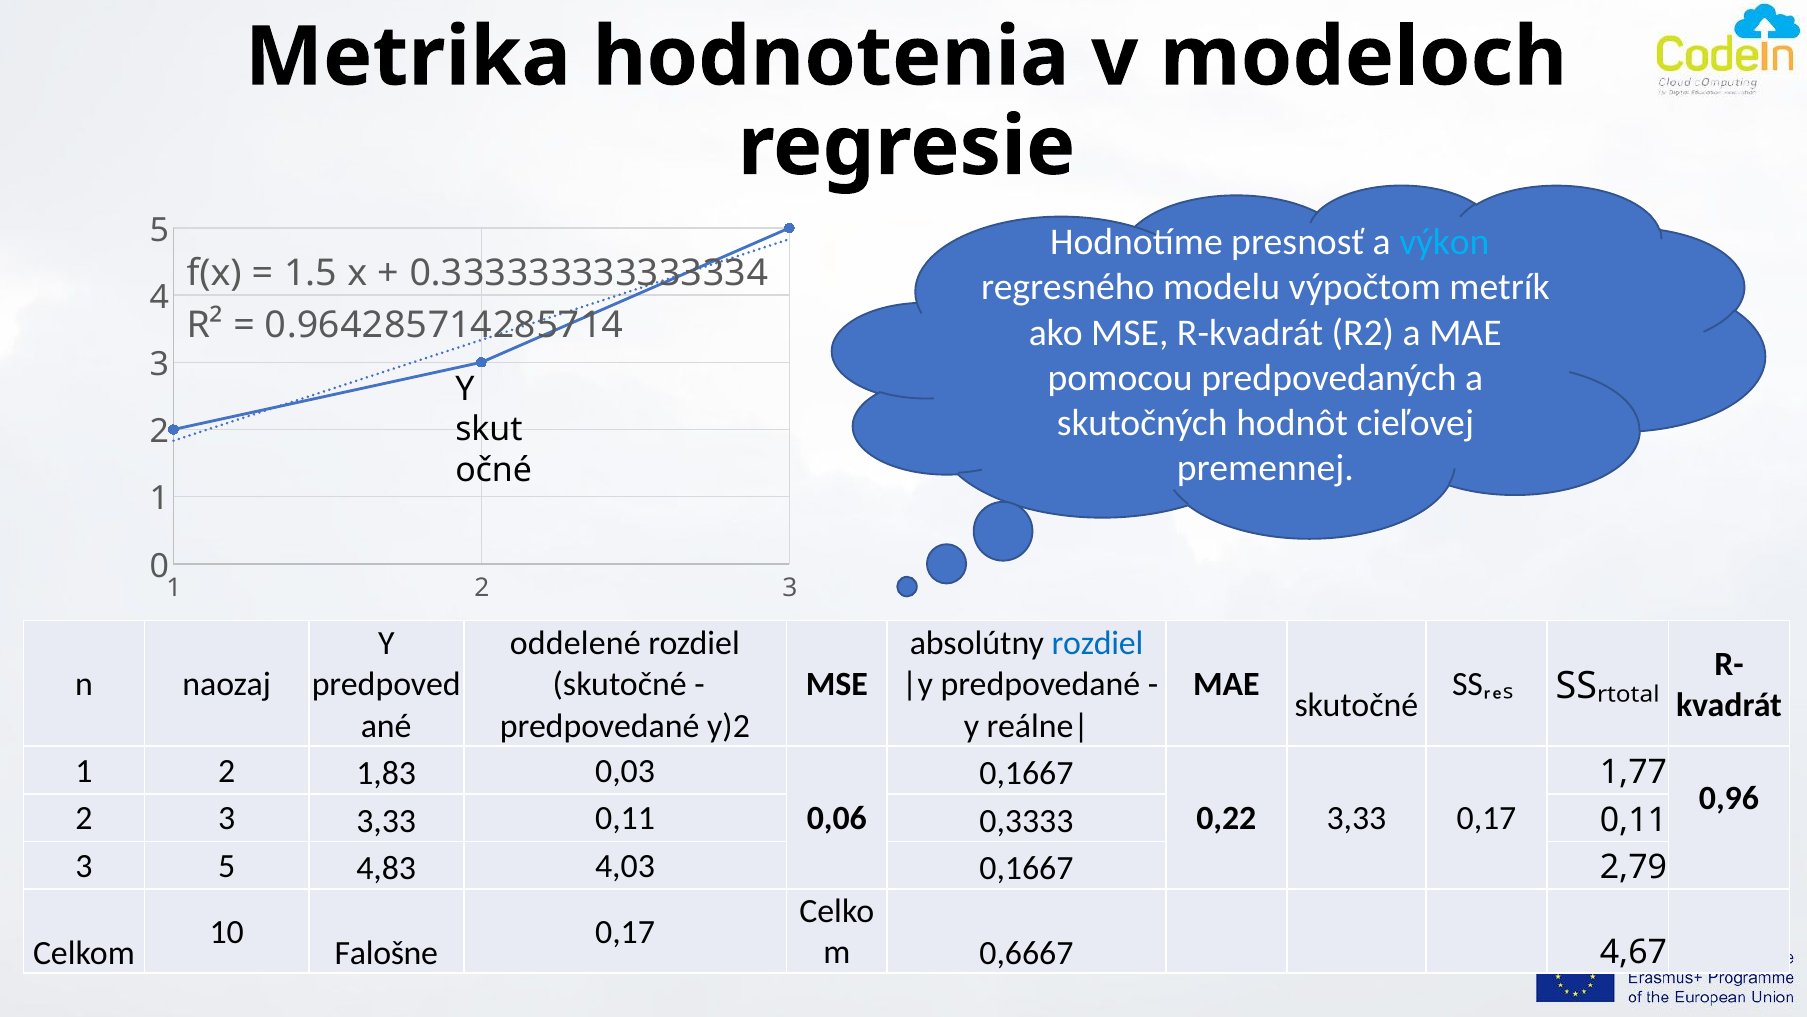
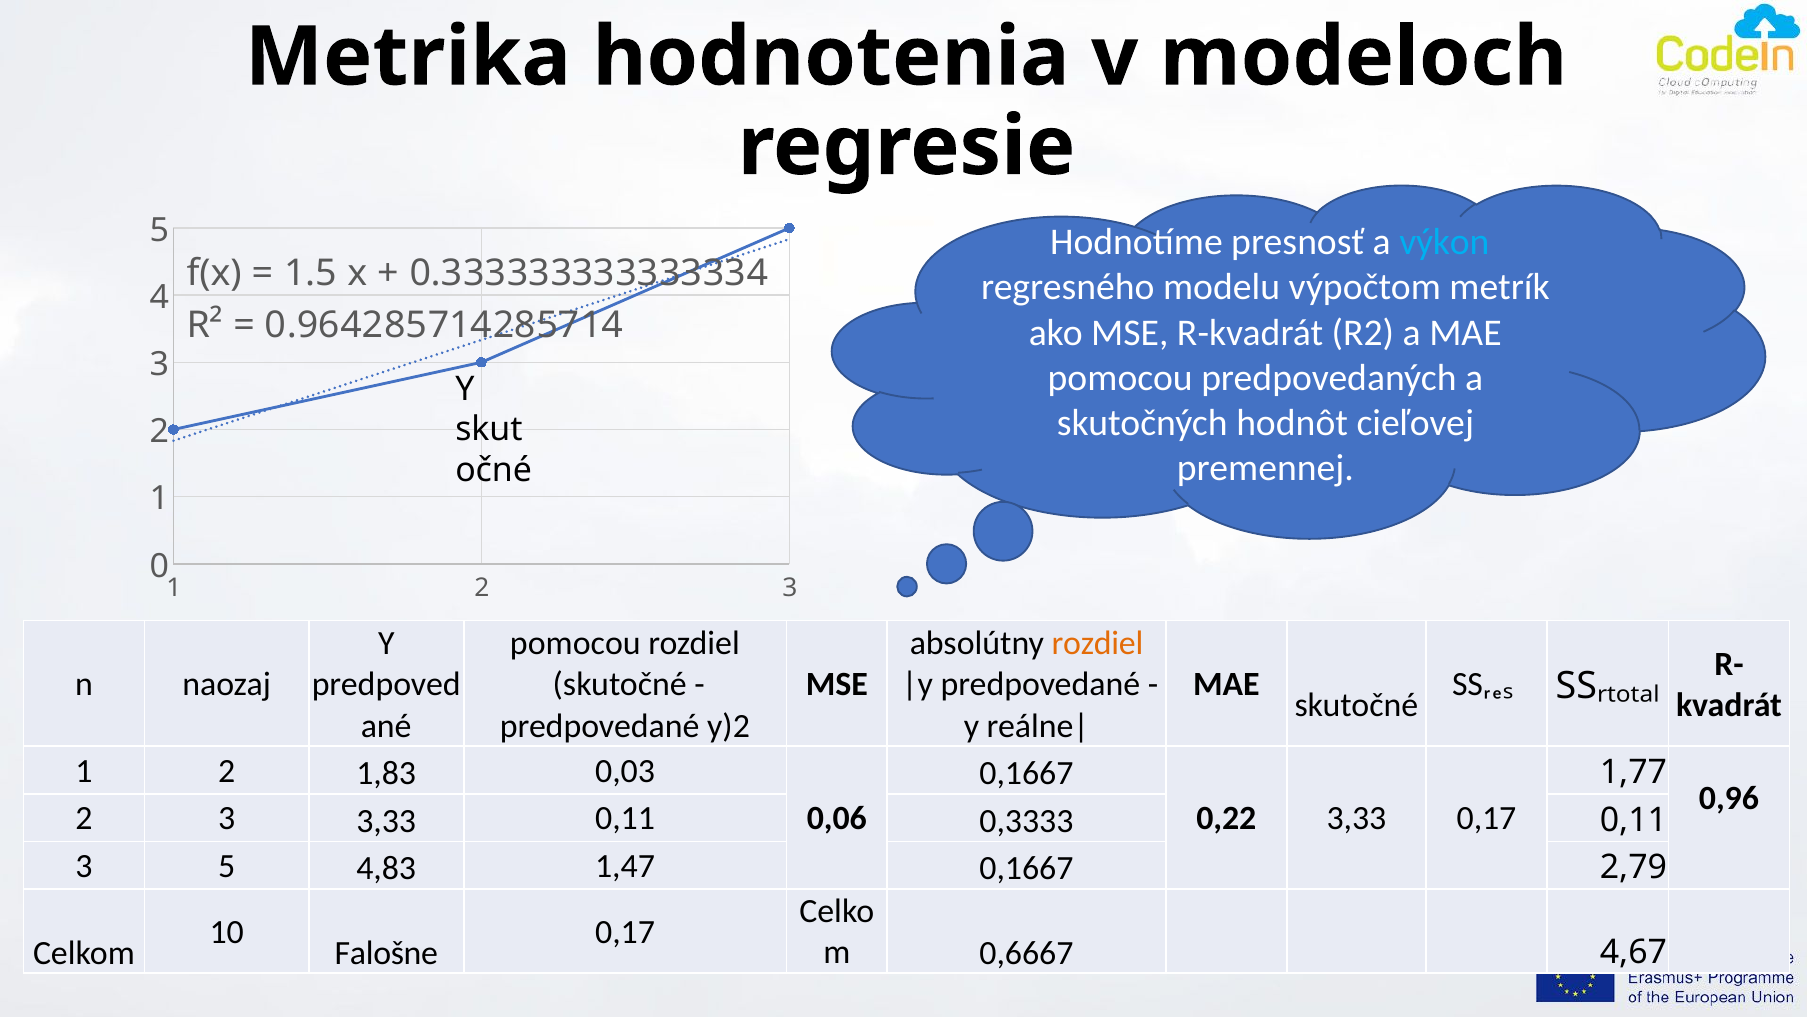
oddelené: oddelené -> pomocou (575, 643)
rozdiel colour: blue -> orange (1098, 643)
4,03: 4,03 -> 1,47 (625, 866)
